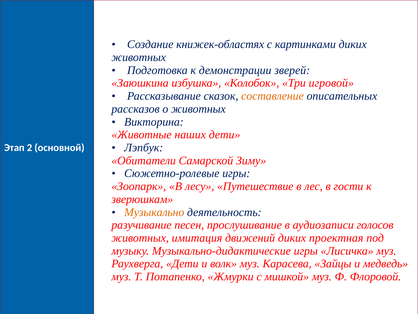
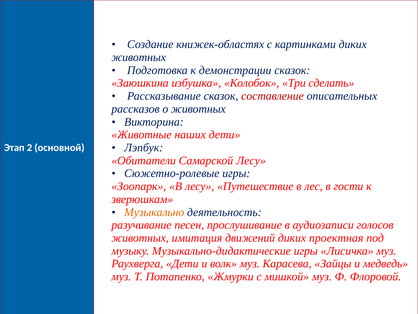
демонстрации зверей: зверей -> сказок (292, 70)
игровой: игровой -> сделать (331, 83)
составление colour: orange -> red (273, 96)
Самарской Зиму: Зиму -> Лесу (251, 160)
